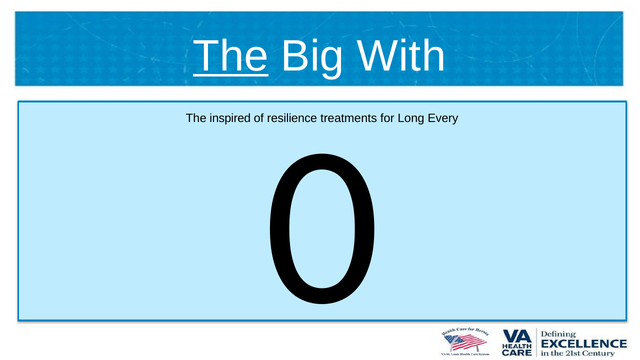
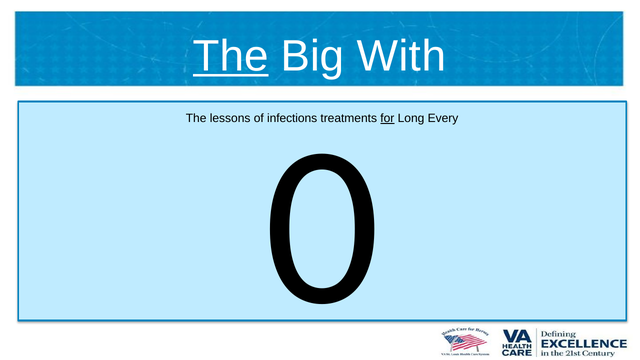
inspired: inspired -> lessons (230, 118)
resilience: resilience -> infections (292, 118)
for underline: none -> present (387, 118)
